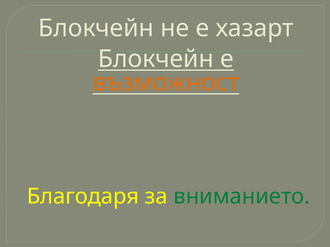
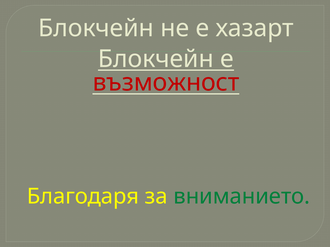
възможност colour: orange -> red (166, 83)
